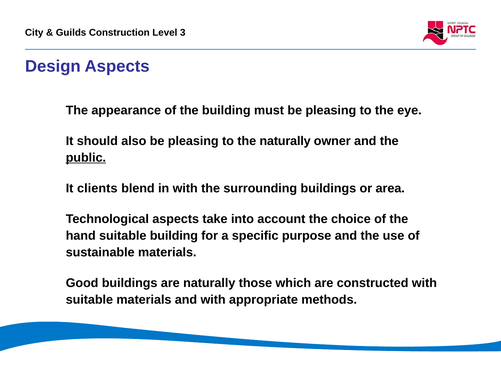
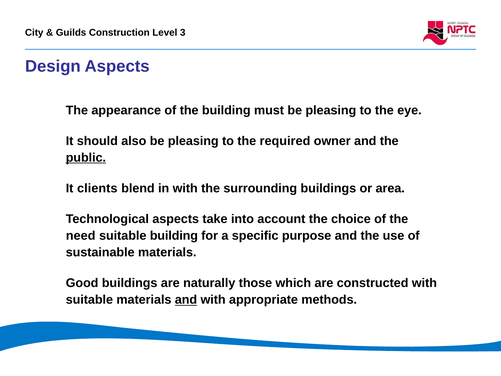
the naturally: naturally -> required (285, 141)
hand: hand -> need (81, 236)
and underline: none -> present (186, 300)
